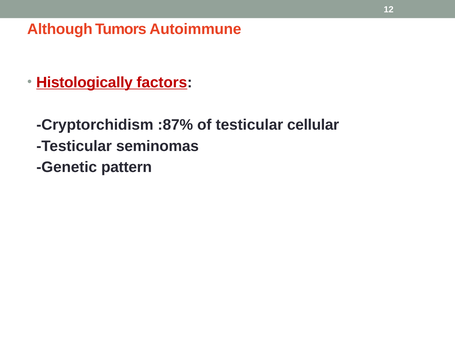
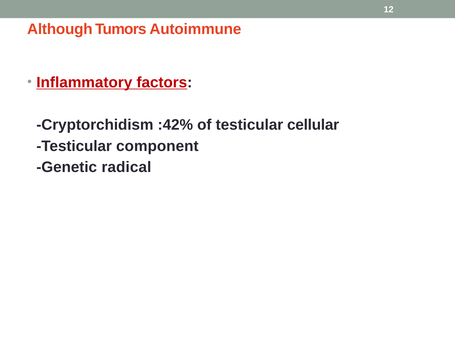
Histologically: Histologically -> Inflammatory (84, 82)
:87%: :87% -> :42% (175, 125)
seminomas: seminomas -> component (157, 146)
pattern: pattern -> radical (126, 167)
